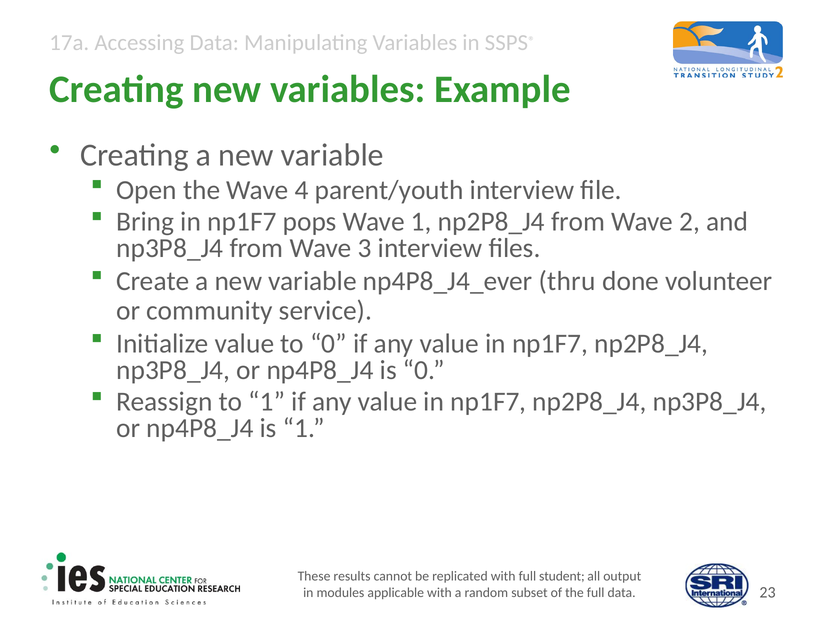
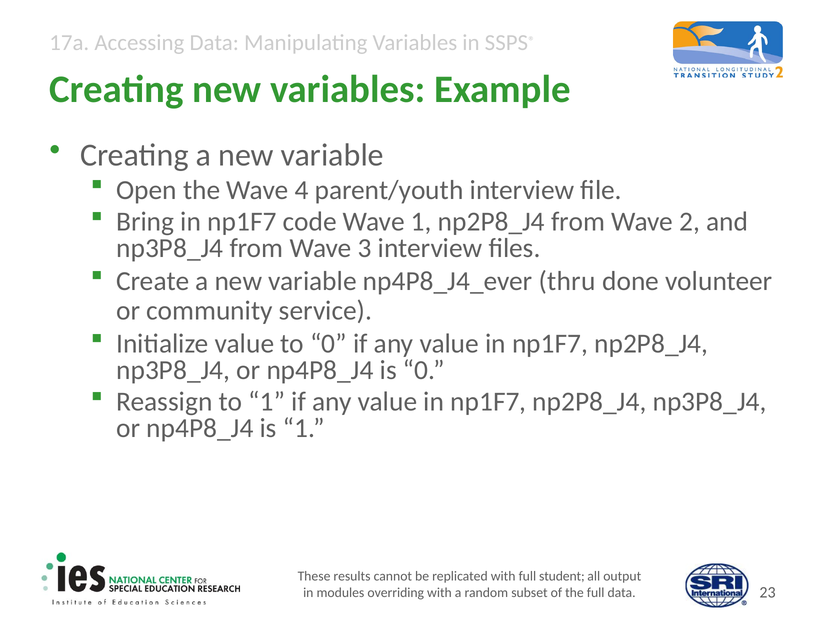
pops: pops -> code (310, 222)
applicable: applicable -> overriding (396, 592)
